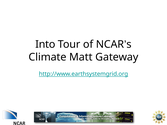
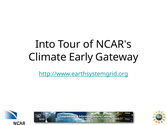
Matt: Matt -> Early (81, 57)
